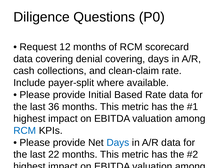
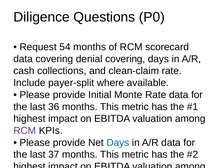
12: 12 -> 54 (65, 47)
Based: Based -> Monte (128, 95)
RCM colour: blue -> purple (25, 131)
22: 22 -> 37 (54, 155)
